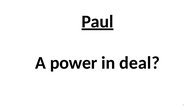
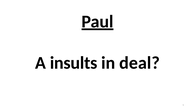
power: power -> insults (74, 63)
